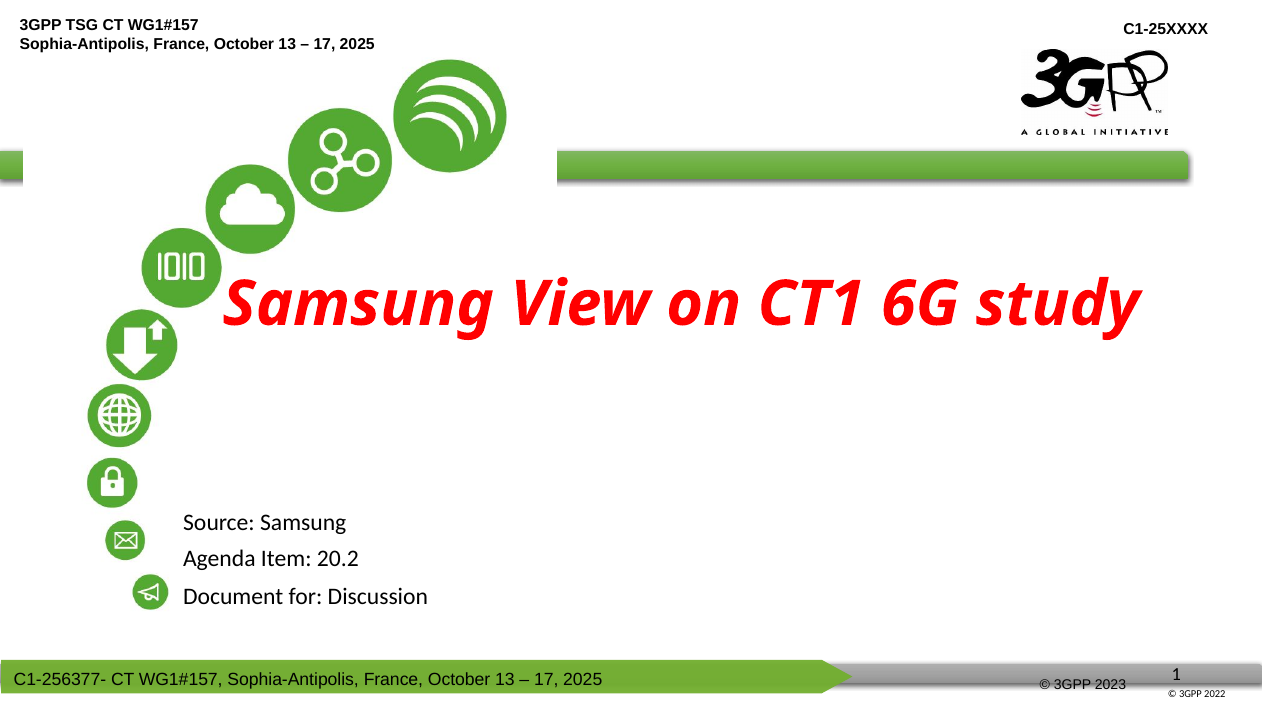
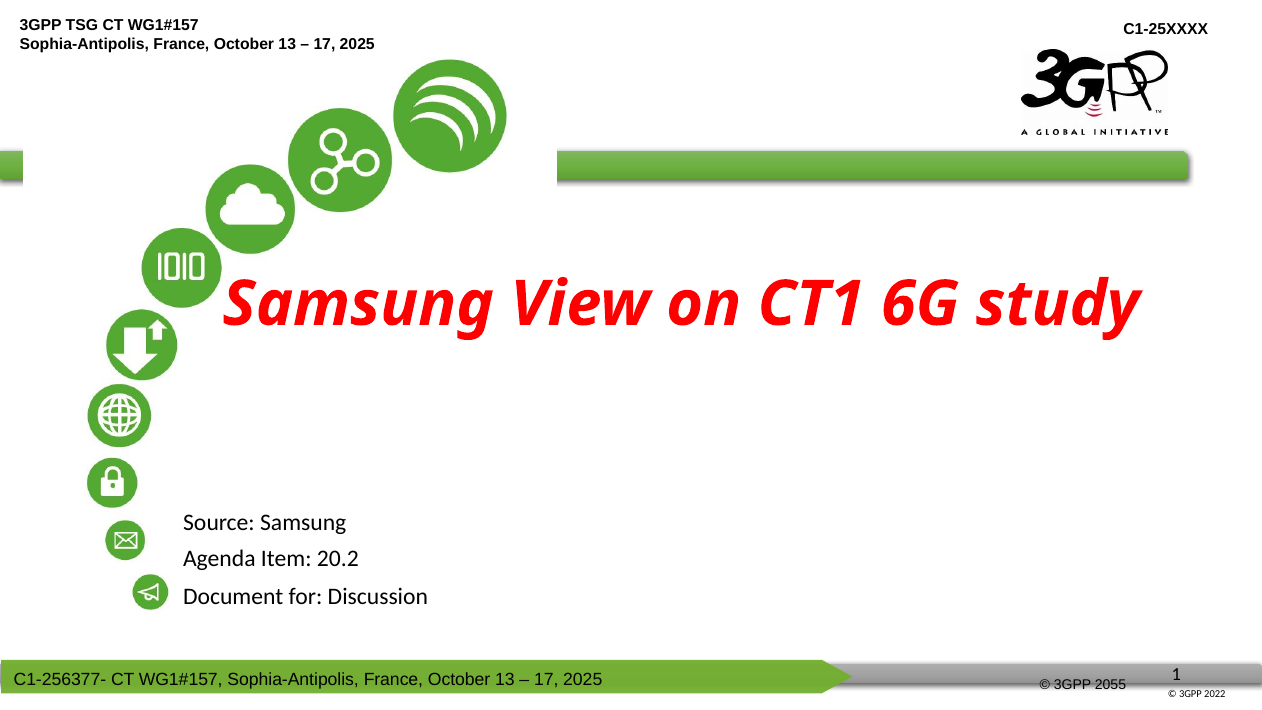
2023: 2023 -> 2055 (1110, 685)
